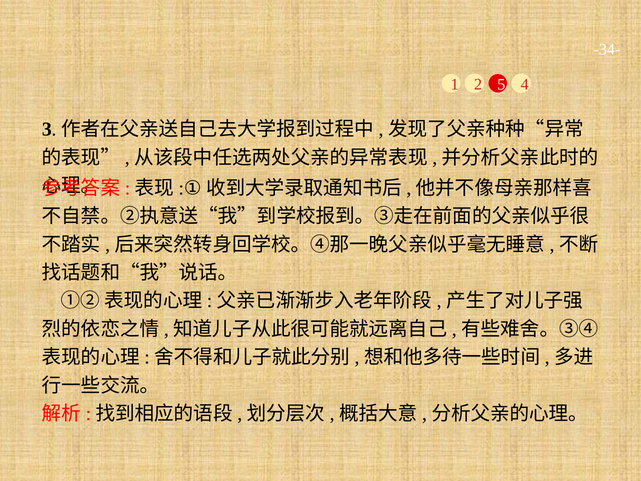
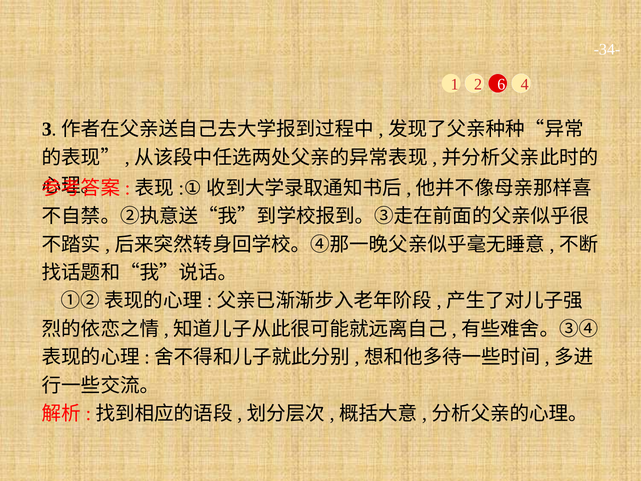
5: 5 -> 6 (501, 84)
